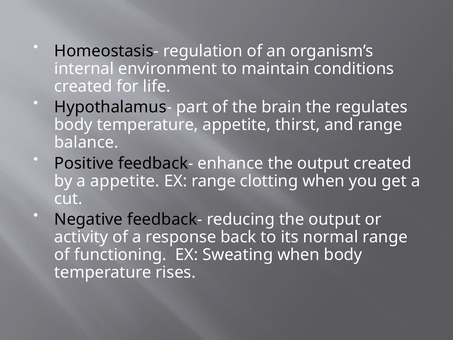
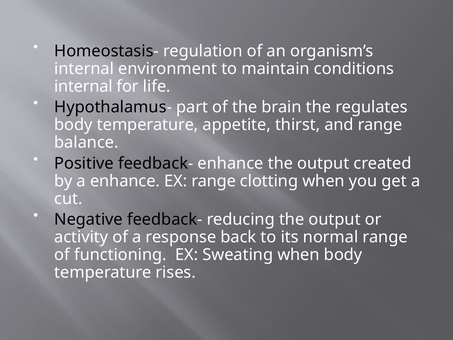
created: created -> internal (83, 86)
a appetite: appetite -> enhance (125, 181)
